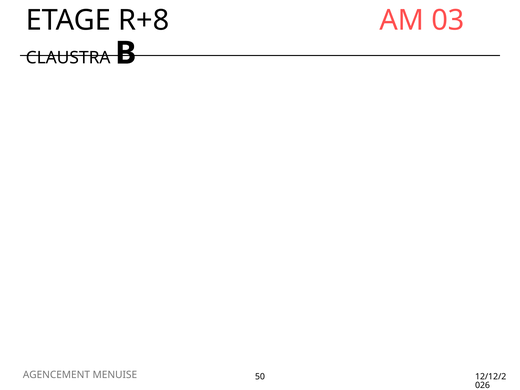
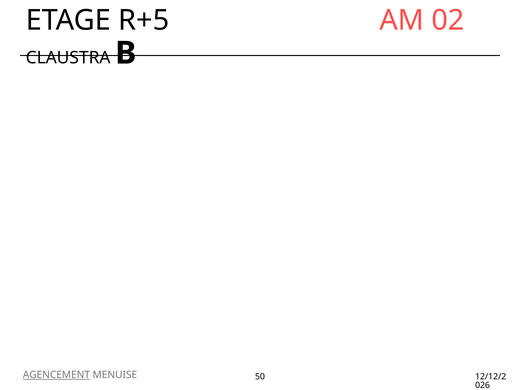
R+8: R+8 -> R+5 (144, 20)
03: 03 -> 02 (448, 20)
AGENCEMENT underline: none -> present (56, 375)
